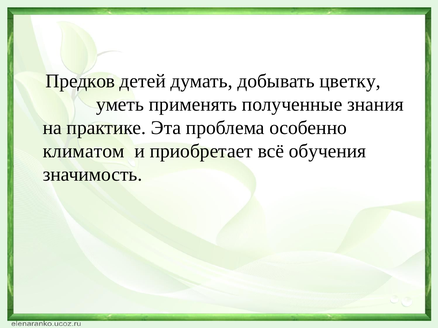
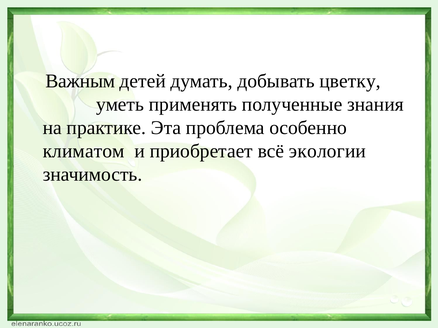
Предков: Предков -> Важным (80, 81)
обучения: обучения -> экологии (327, 151)
